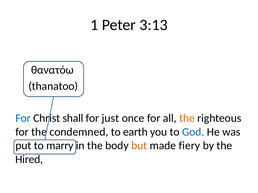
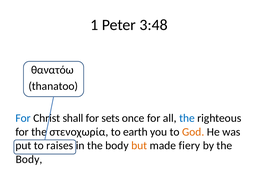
3:13: 3:13 -> 3:48 (154, 25)
just: just -> sets (111, 118)
the colour: orange -> blue (187, 118)
condemned: condemned -> στενοχωρία (79, 132)
God colour: blue -> orange (193, 132)
marry: marry -> raises (60, 146)
Hired: Hired -> Body (29, 160)
